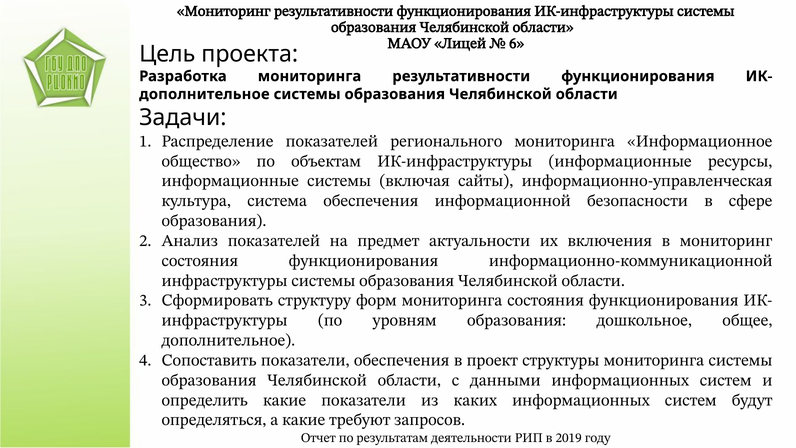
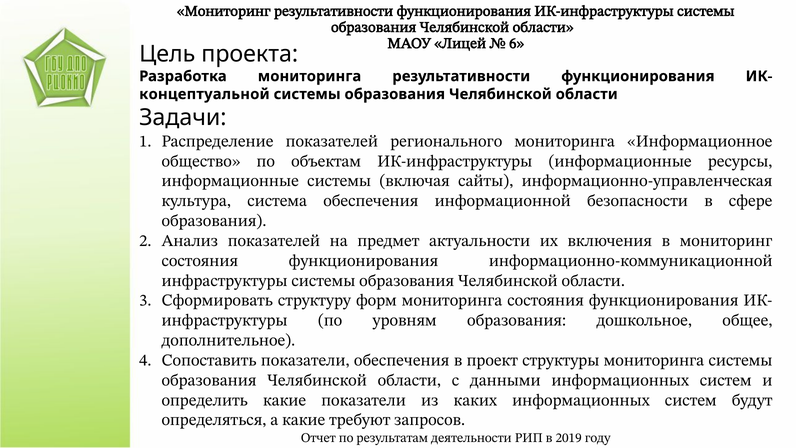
дополнительное: дополнительное -> концептуальной (204, 94)
